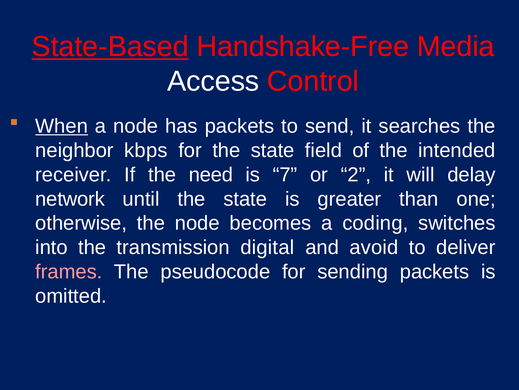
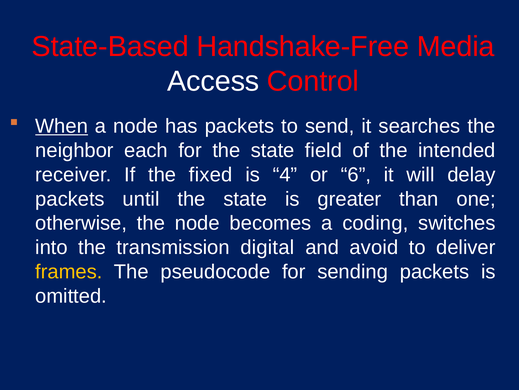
State-Based underline: present -> none (110, 47)
kbps: kbps -> each (146, 150)
need: need -> fixed (211, 174)
7: 7 -> 4 (285, 174)
2: 2 -> 6 (356, 174)
network: network -> packets (70, 199)
frames colour: pink -> yellow (69, 271)
